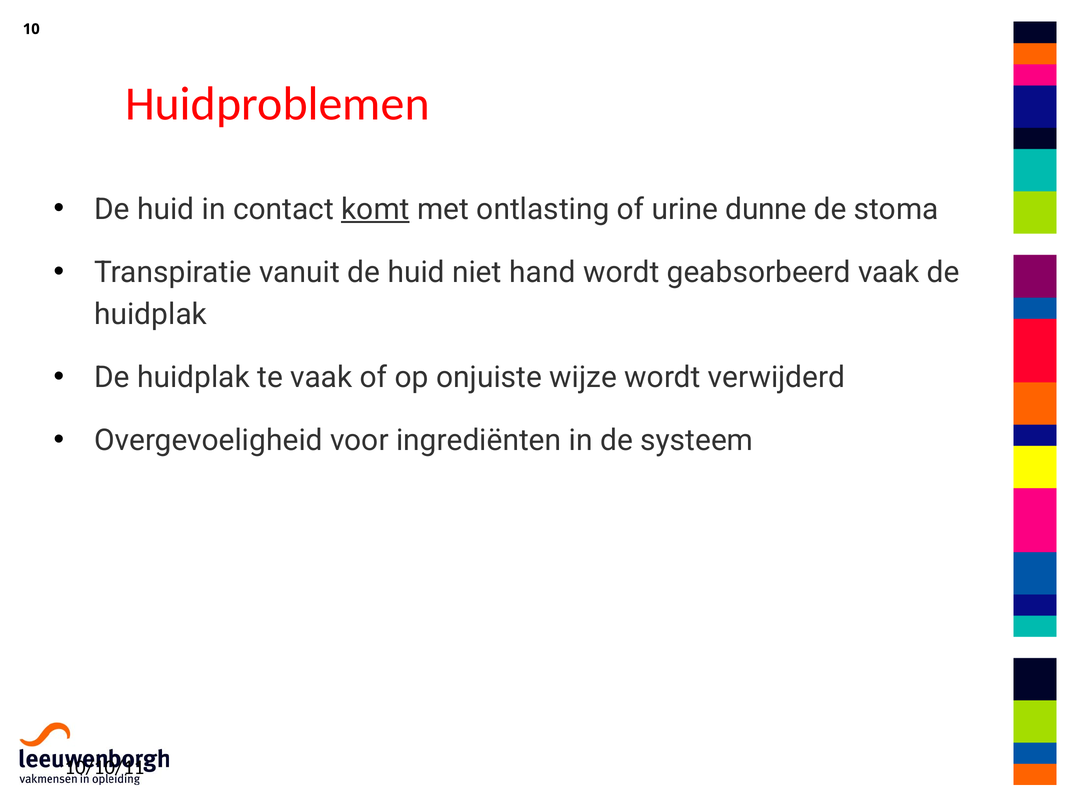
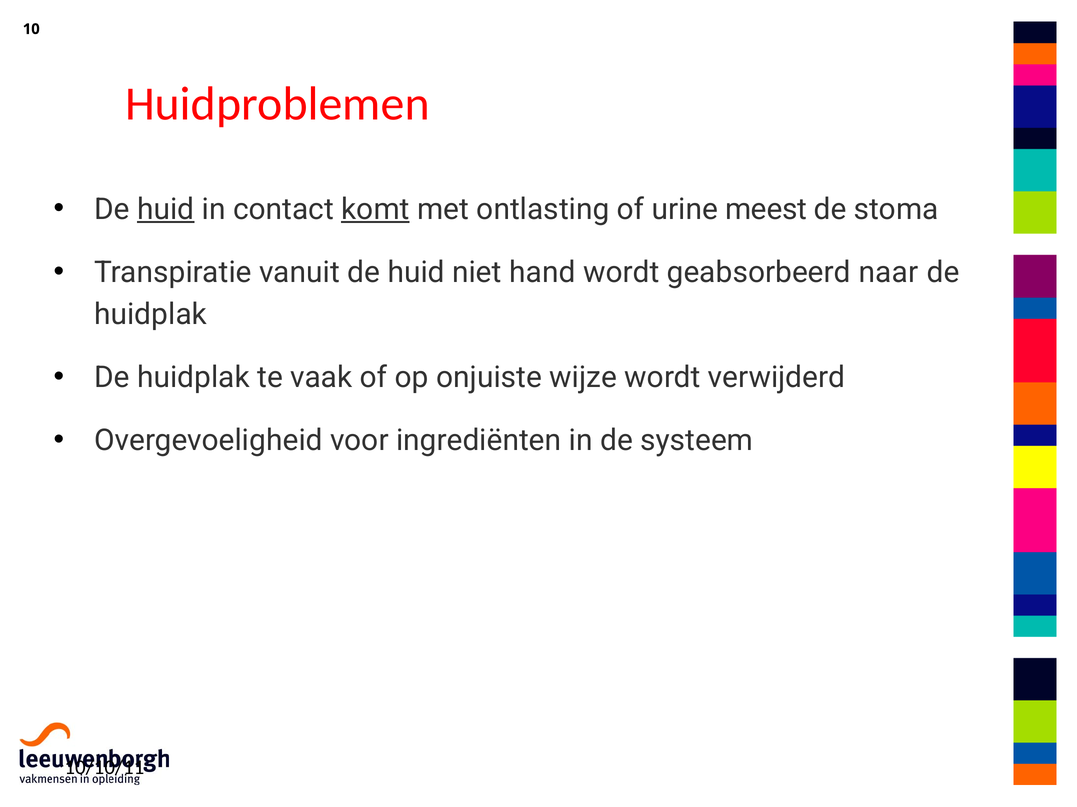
huid underline: none -> present (166, 209)
dunne: dunne -> meest (766, 209)
geabsorbeerd vaak: vaak -> naar (889, 273)
